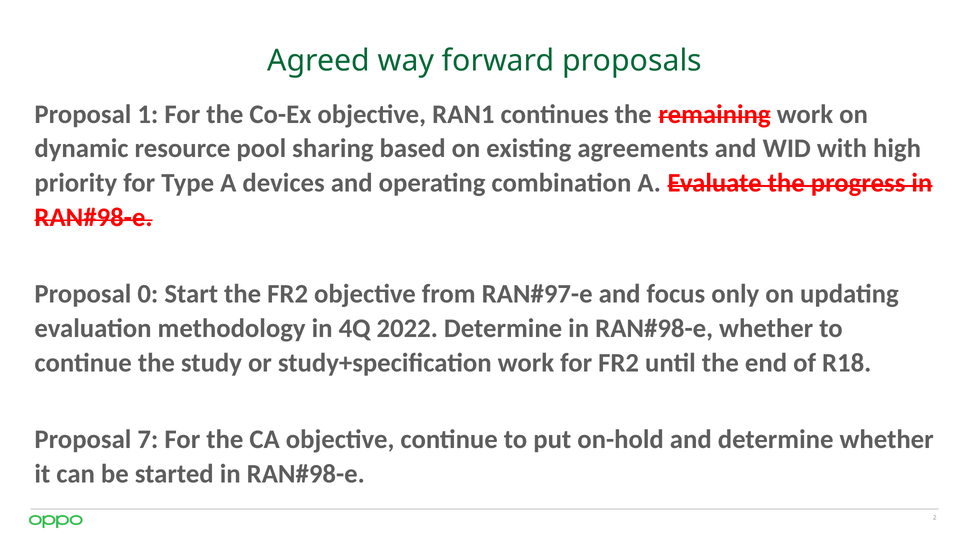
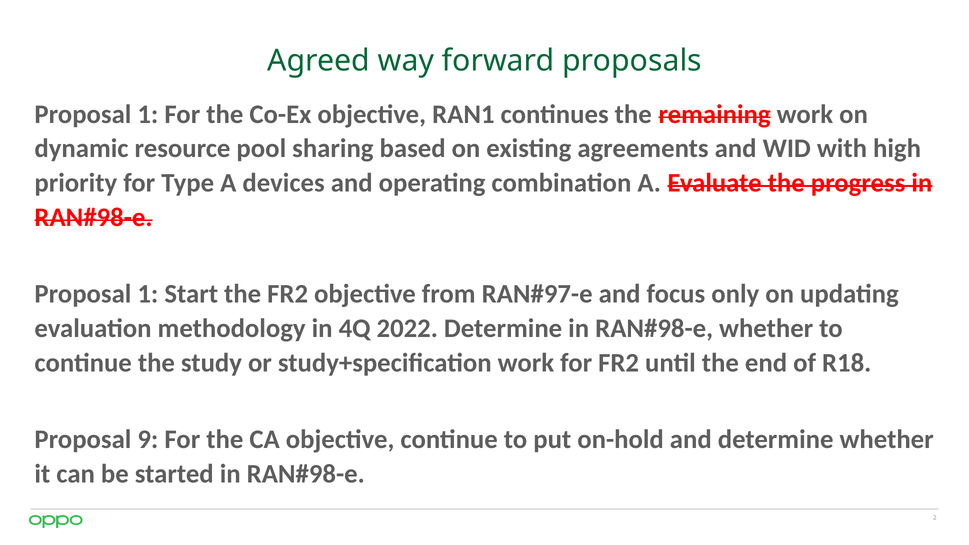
0: 0 -> 1 (148, 294)
7: 7 -> 9 (148, 440)
